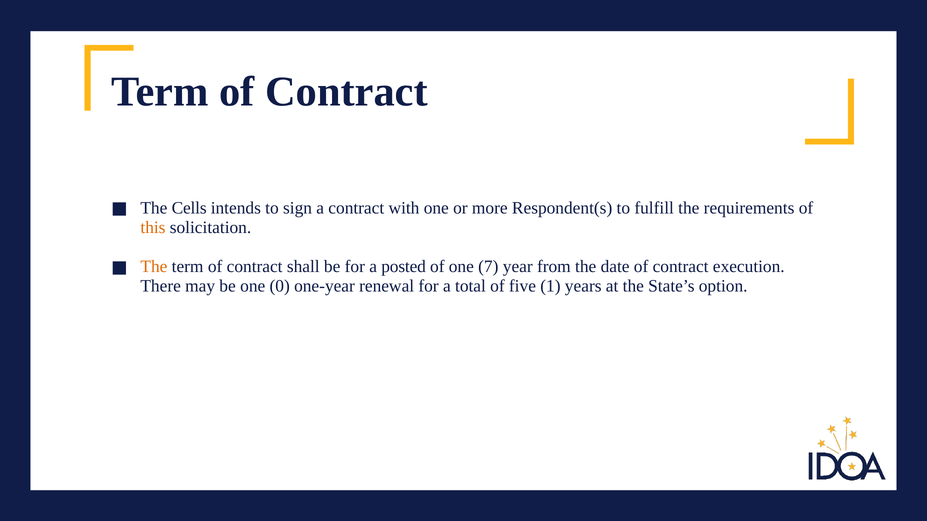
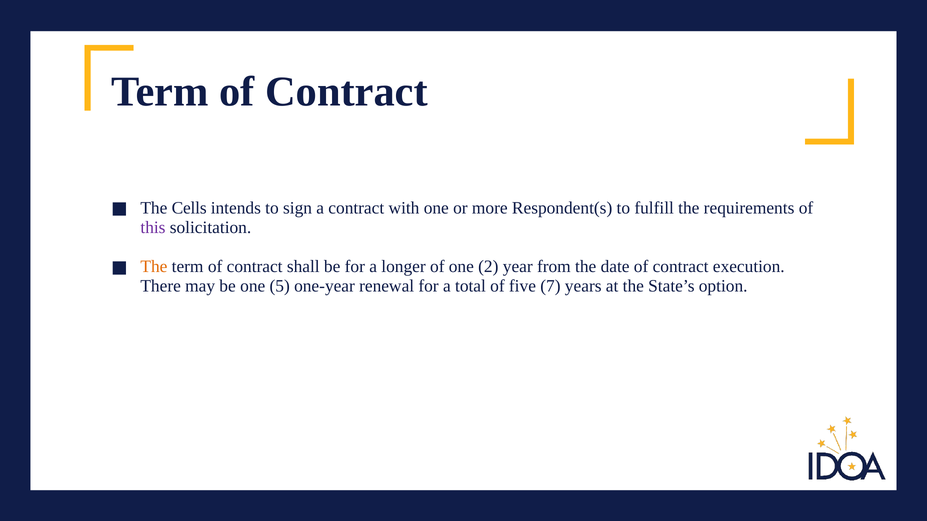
this colour: orange -> purple (153, 228)
posted: posted -> longer (404, 267)
7: 7 -> 2 (488, 267)
0: 0 -> 5 (280, 286)
1: 1 -> 7 (550, 286)
